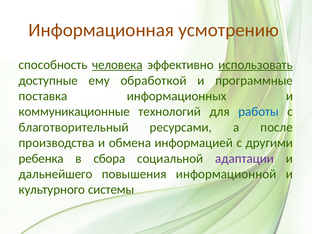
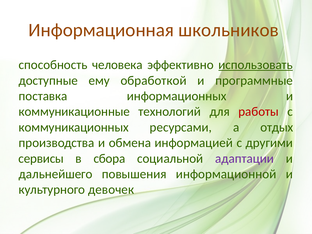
усмотрению: усмотрению -> школьников (229, 30)
человека underline: present -> none (117, 65)
работы colour: blue -> red (259, 112)
благотворительный: благотворительный -> коммуникационных (74, 127)
после: после -> отдых (277, 127)
ребенка: ребенка -> сервисы (41, 158)
системы: системы -> девочек (111, 190)
